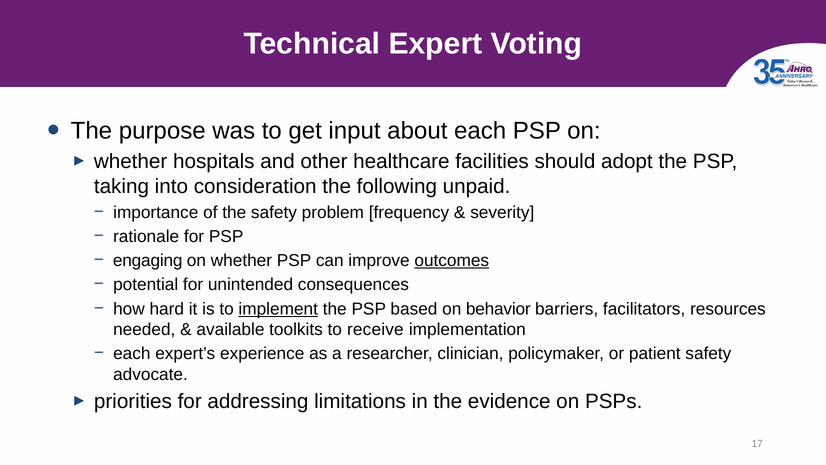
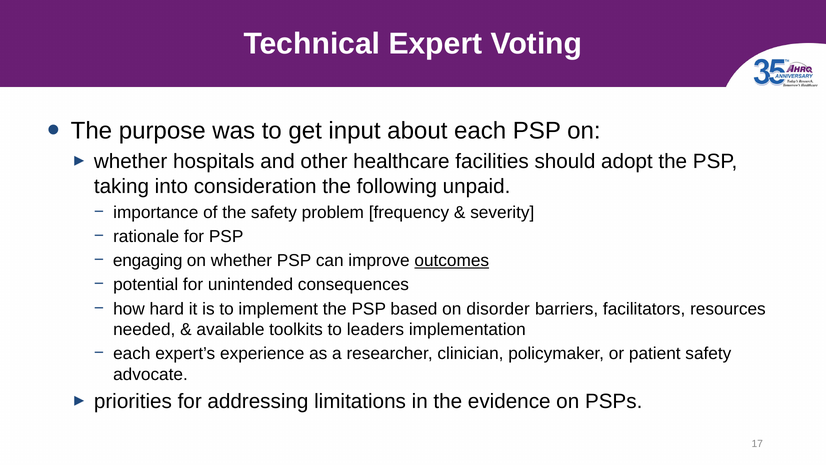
implement underline: present -> none (278, 309)
behavior: behavior -> disorder (498, 309)
receive: receive -> leaders (375, 329)
